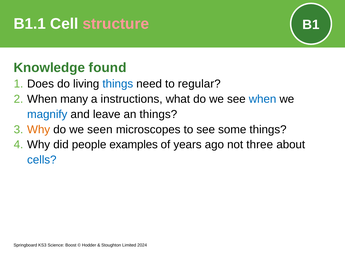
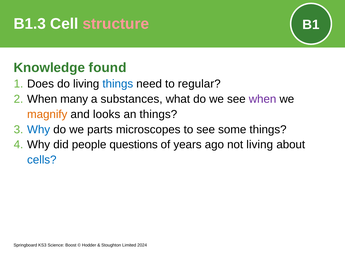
B1.1: B1.1 -> B1.3 (30, 24)
instructions: instructions -> substances (132, 99)
when colour: blue -> purple (263, 99)
magnify colour: blue -> orange (47, 114)
leave: leave -> looks (107, 114)
Why colour: orange -> blue (39, 129)
seen: seen -> parts (100, 129)
examples: examples -> questions (134, 145)
not three: three -> living (260, 145)
